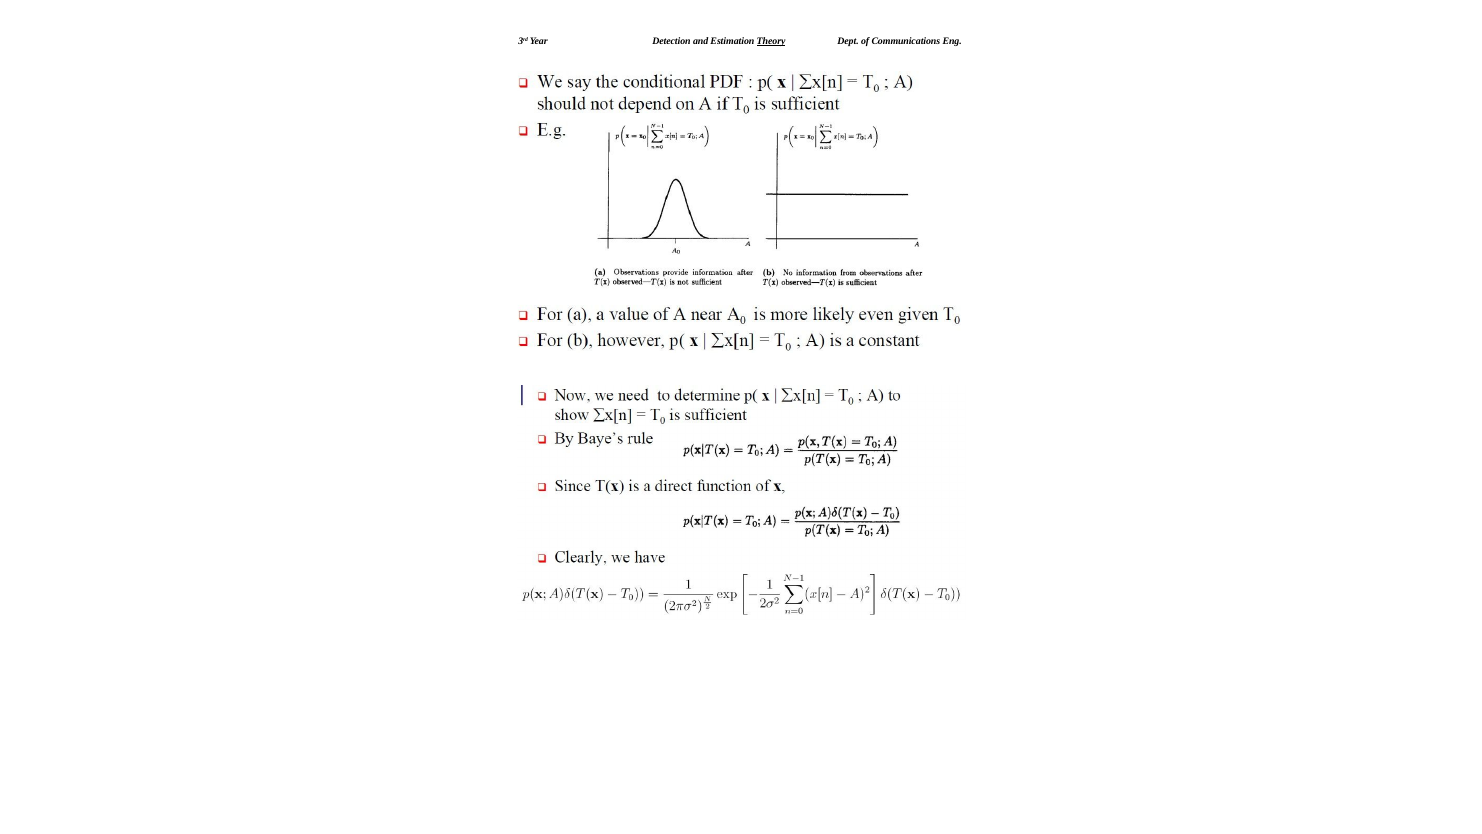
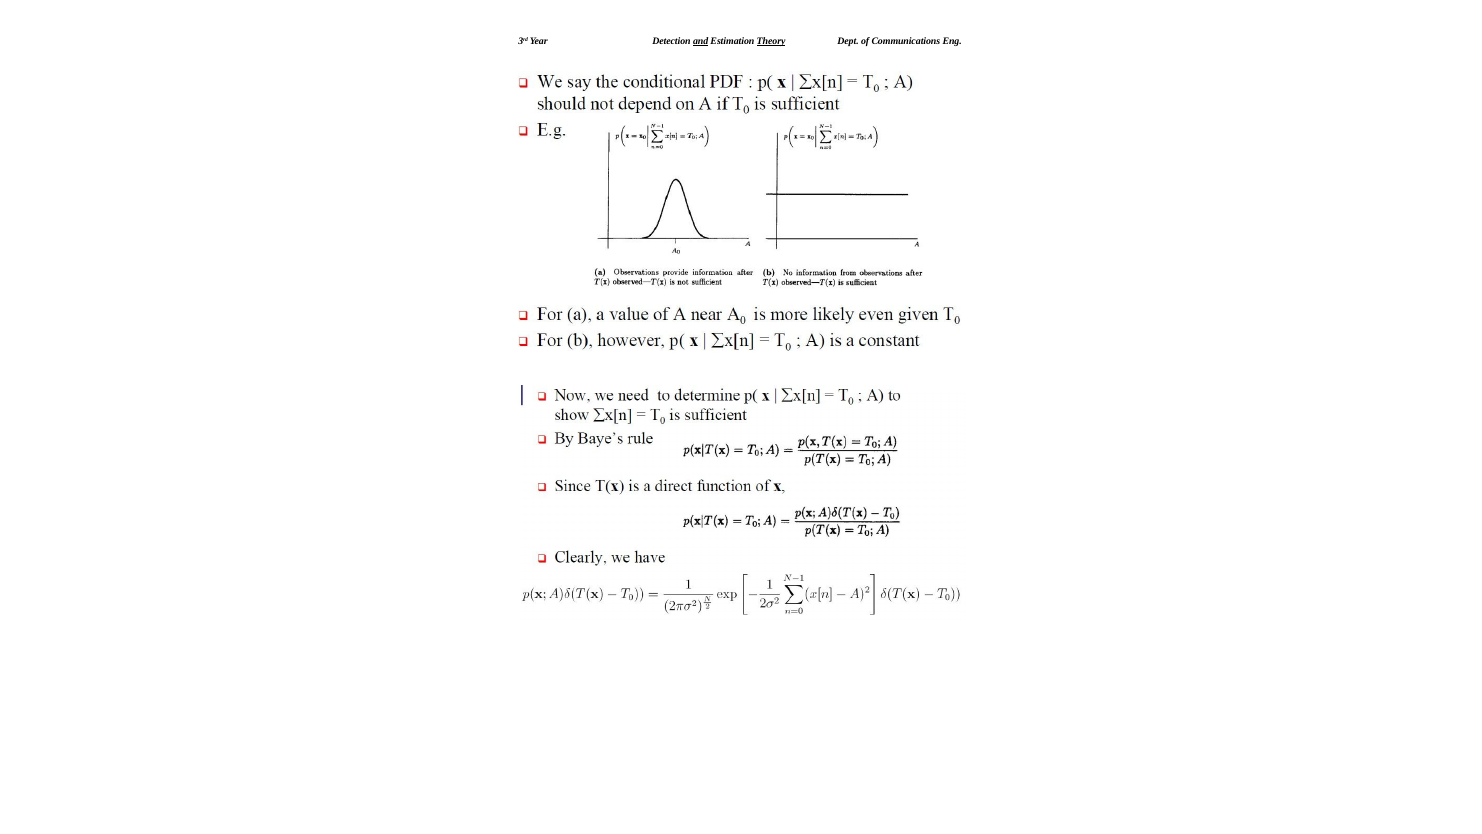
and underline: none -> present (701, 41)
